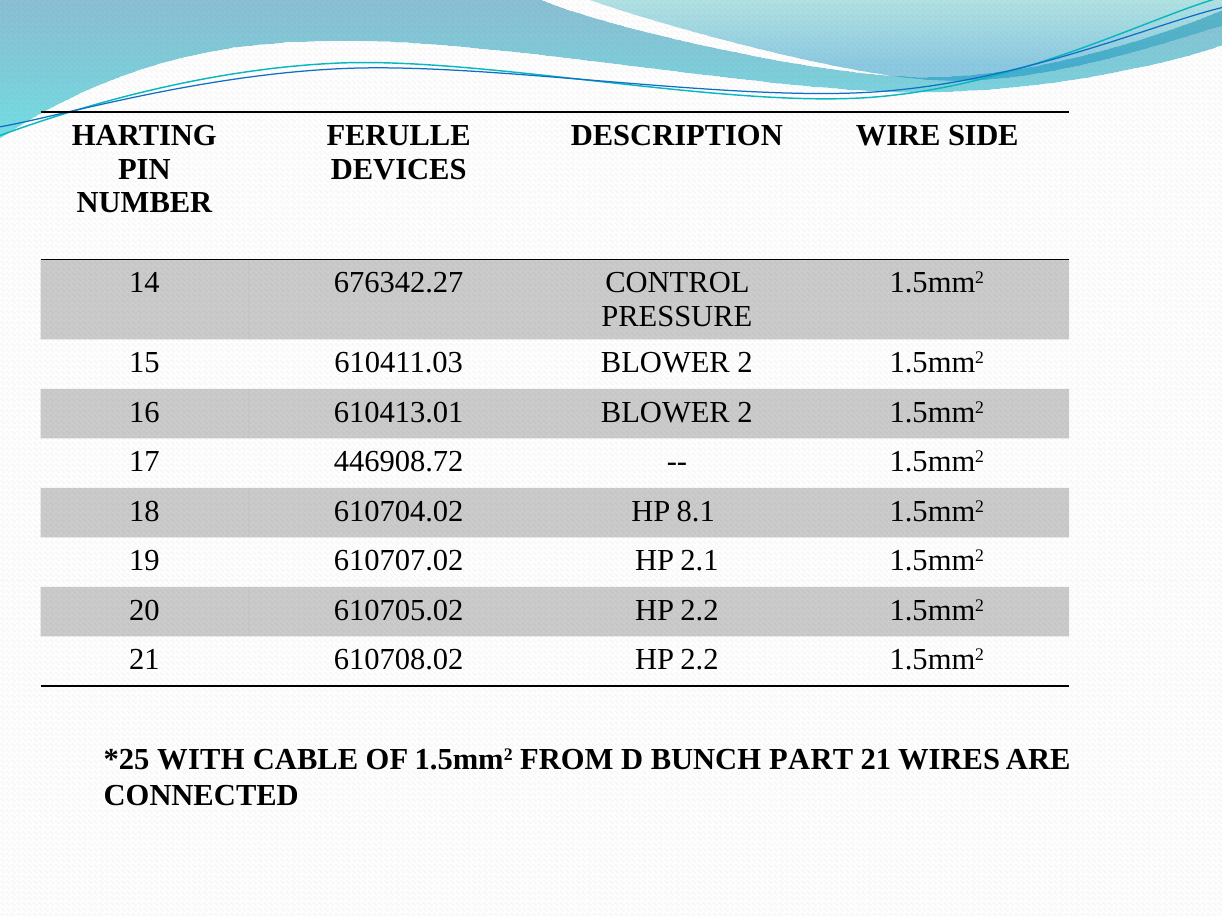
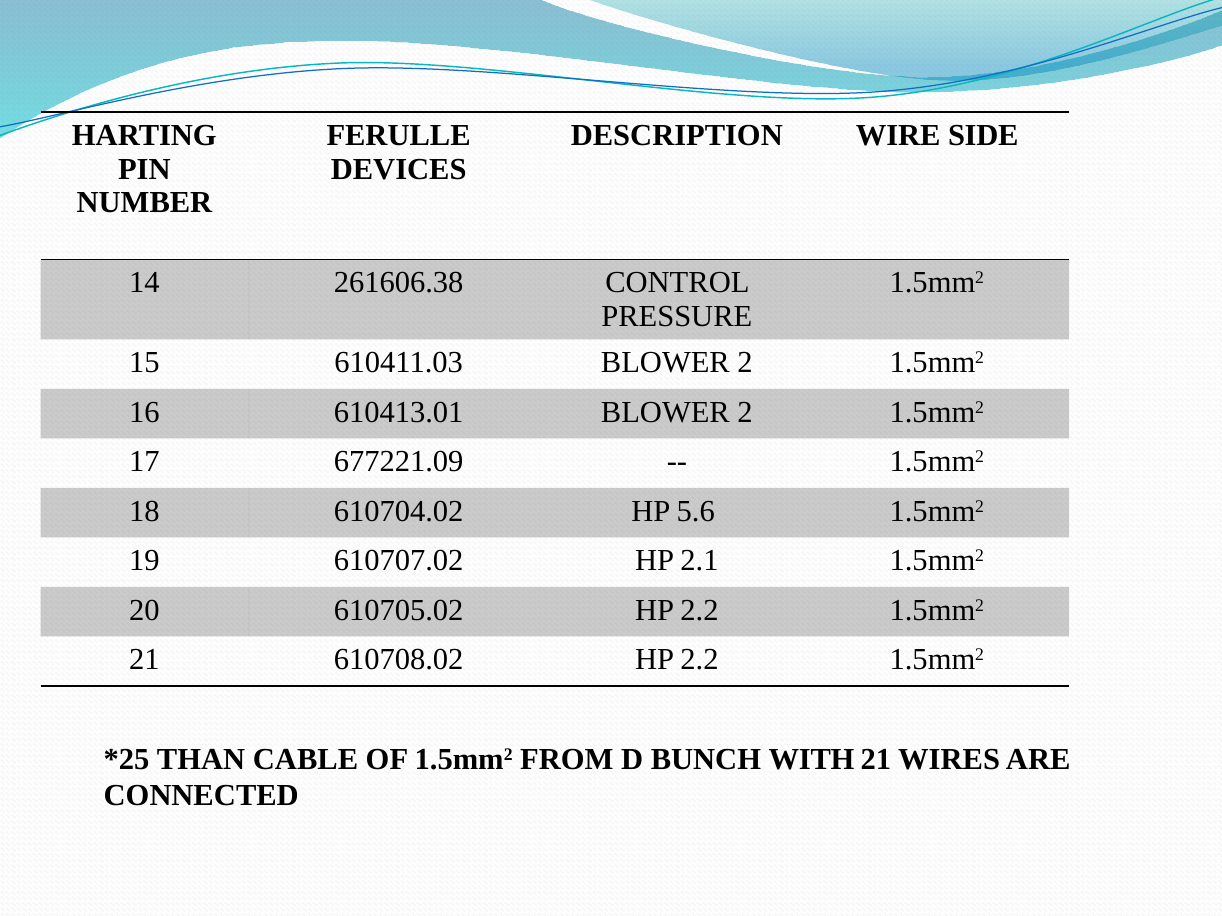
676342.27: 676342.27 -> 261606.38 (399, 283)
446908.72: 446908.72 -> 677221.09 (399, 462)
8.1: 8.1 -> 5.6 (696, 511)
WITH: WITH -> THAN (201, 760)
PART: PART -> WITH (812, 760)
